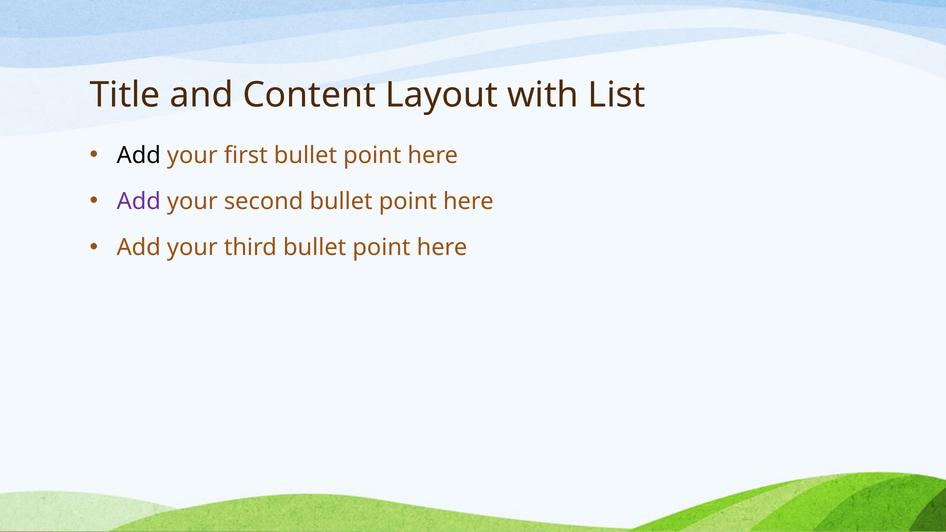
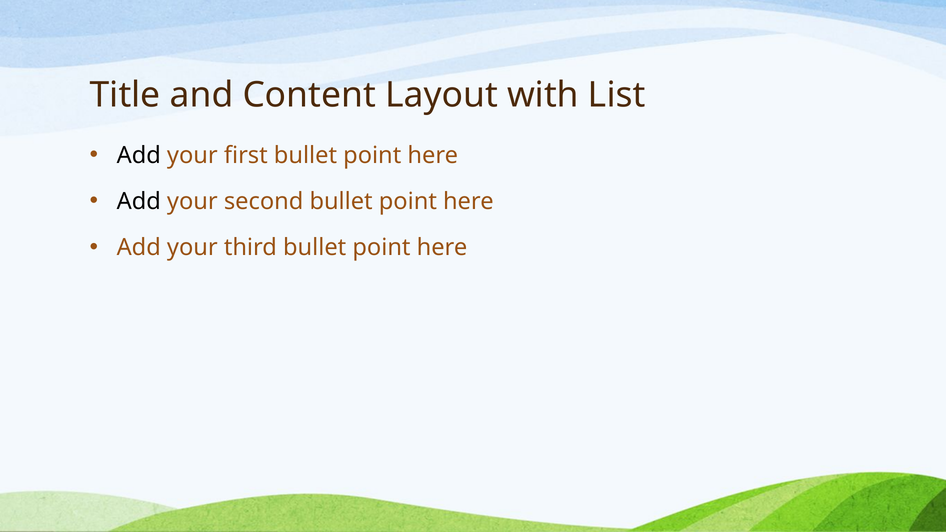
Add colour: purple -> black (139, 201)
